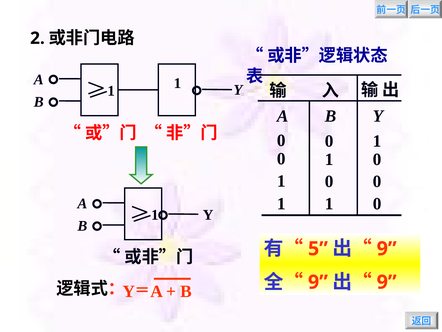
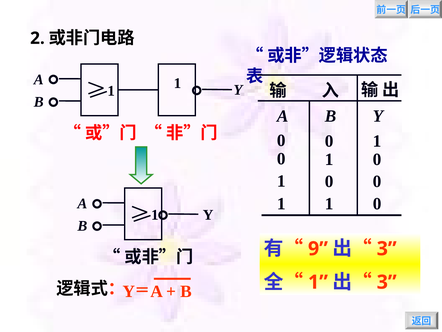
5: 5 -> 9 (318, 248)
9: 9 -> 3 (387, 248)
9: 9 -> 1 (318, 282)
9: 9 -> 3 (387, 282)
